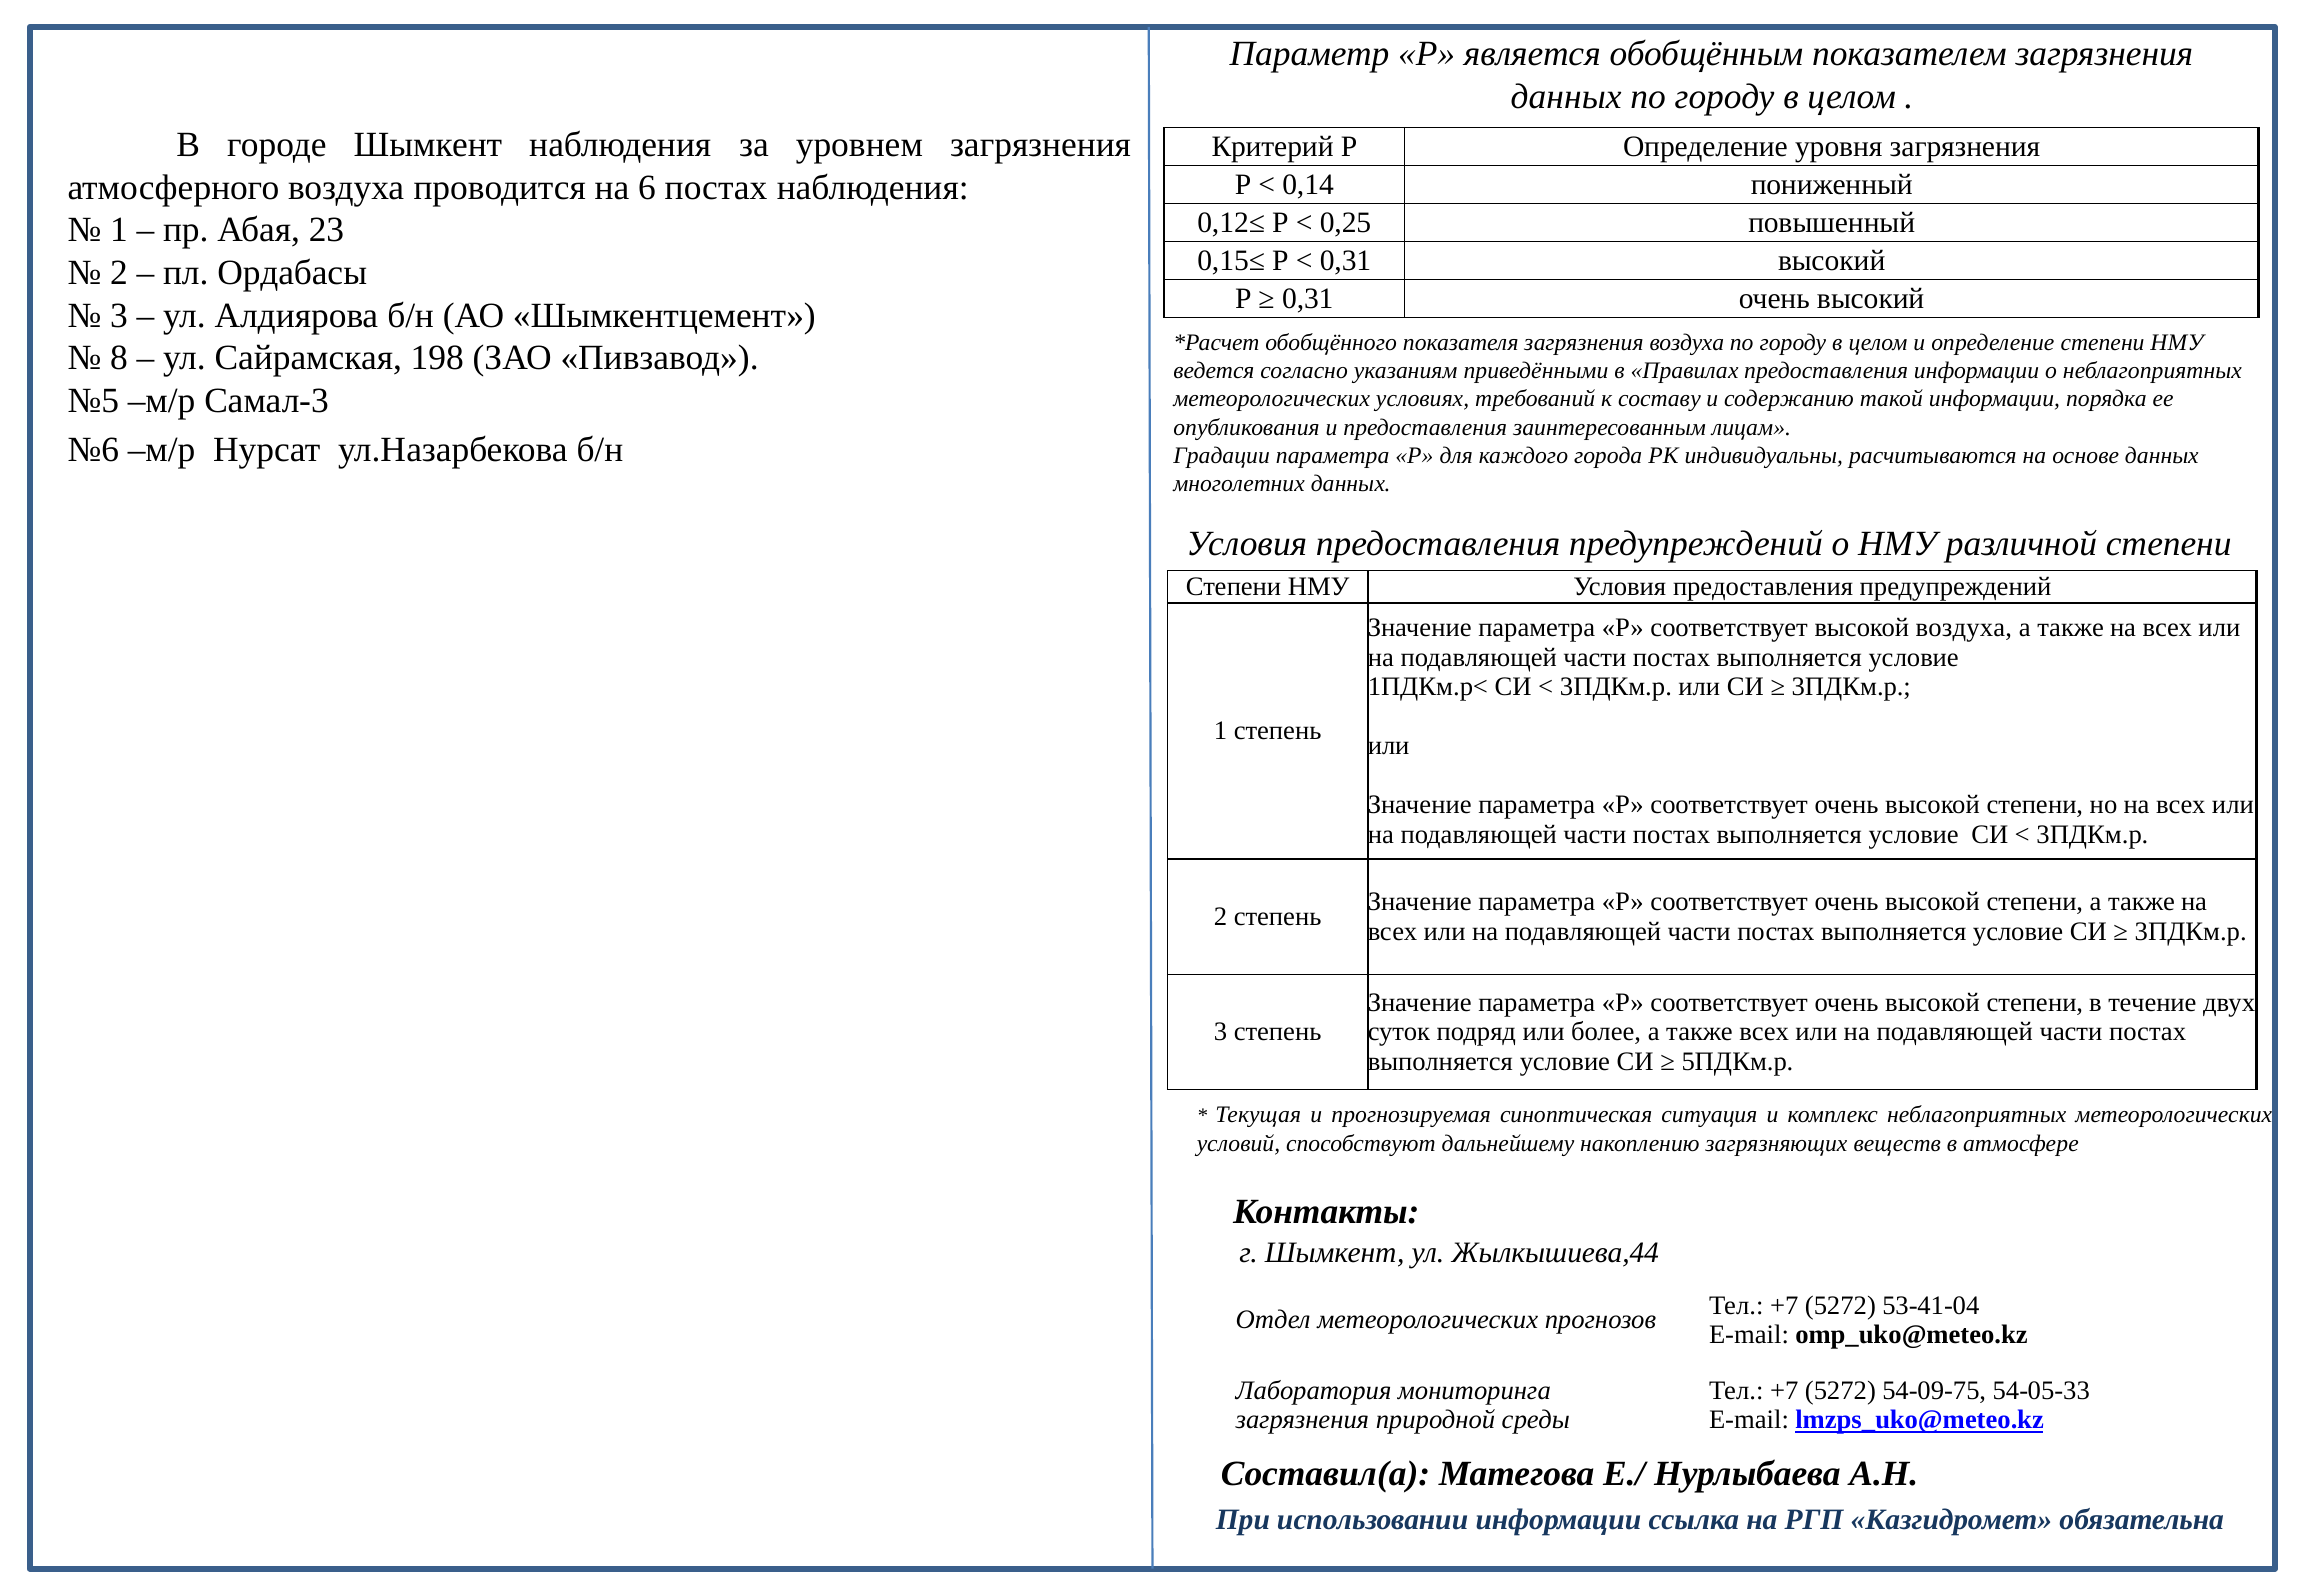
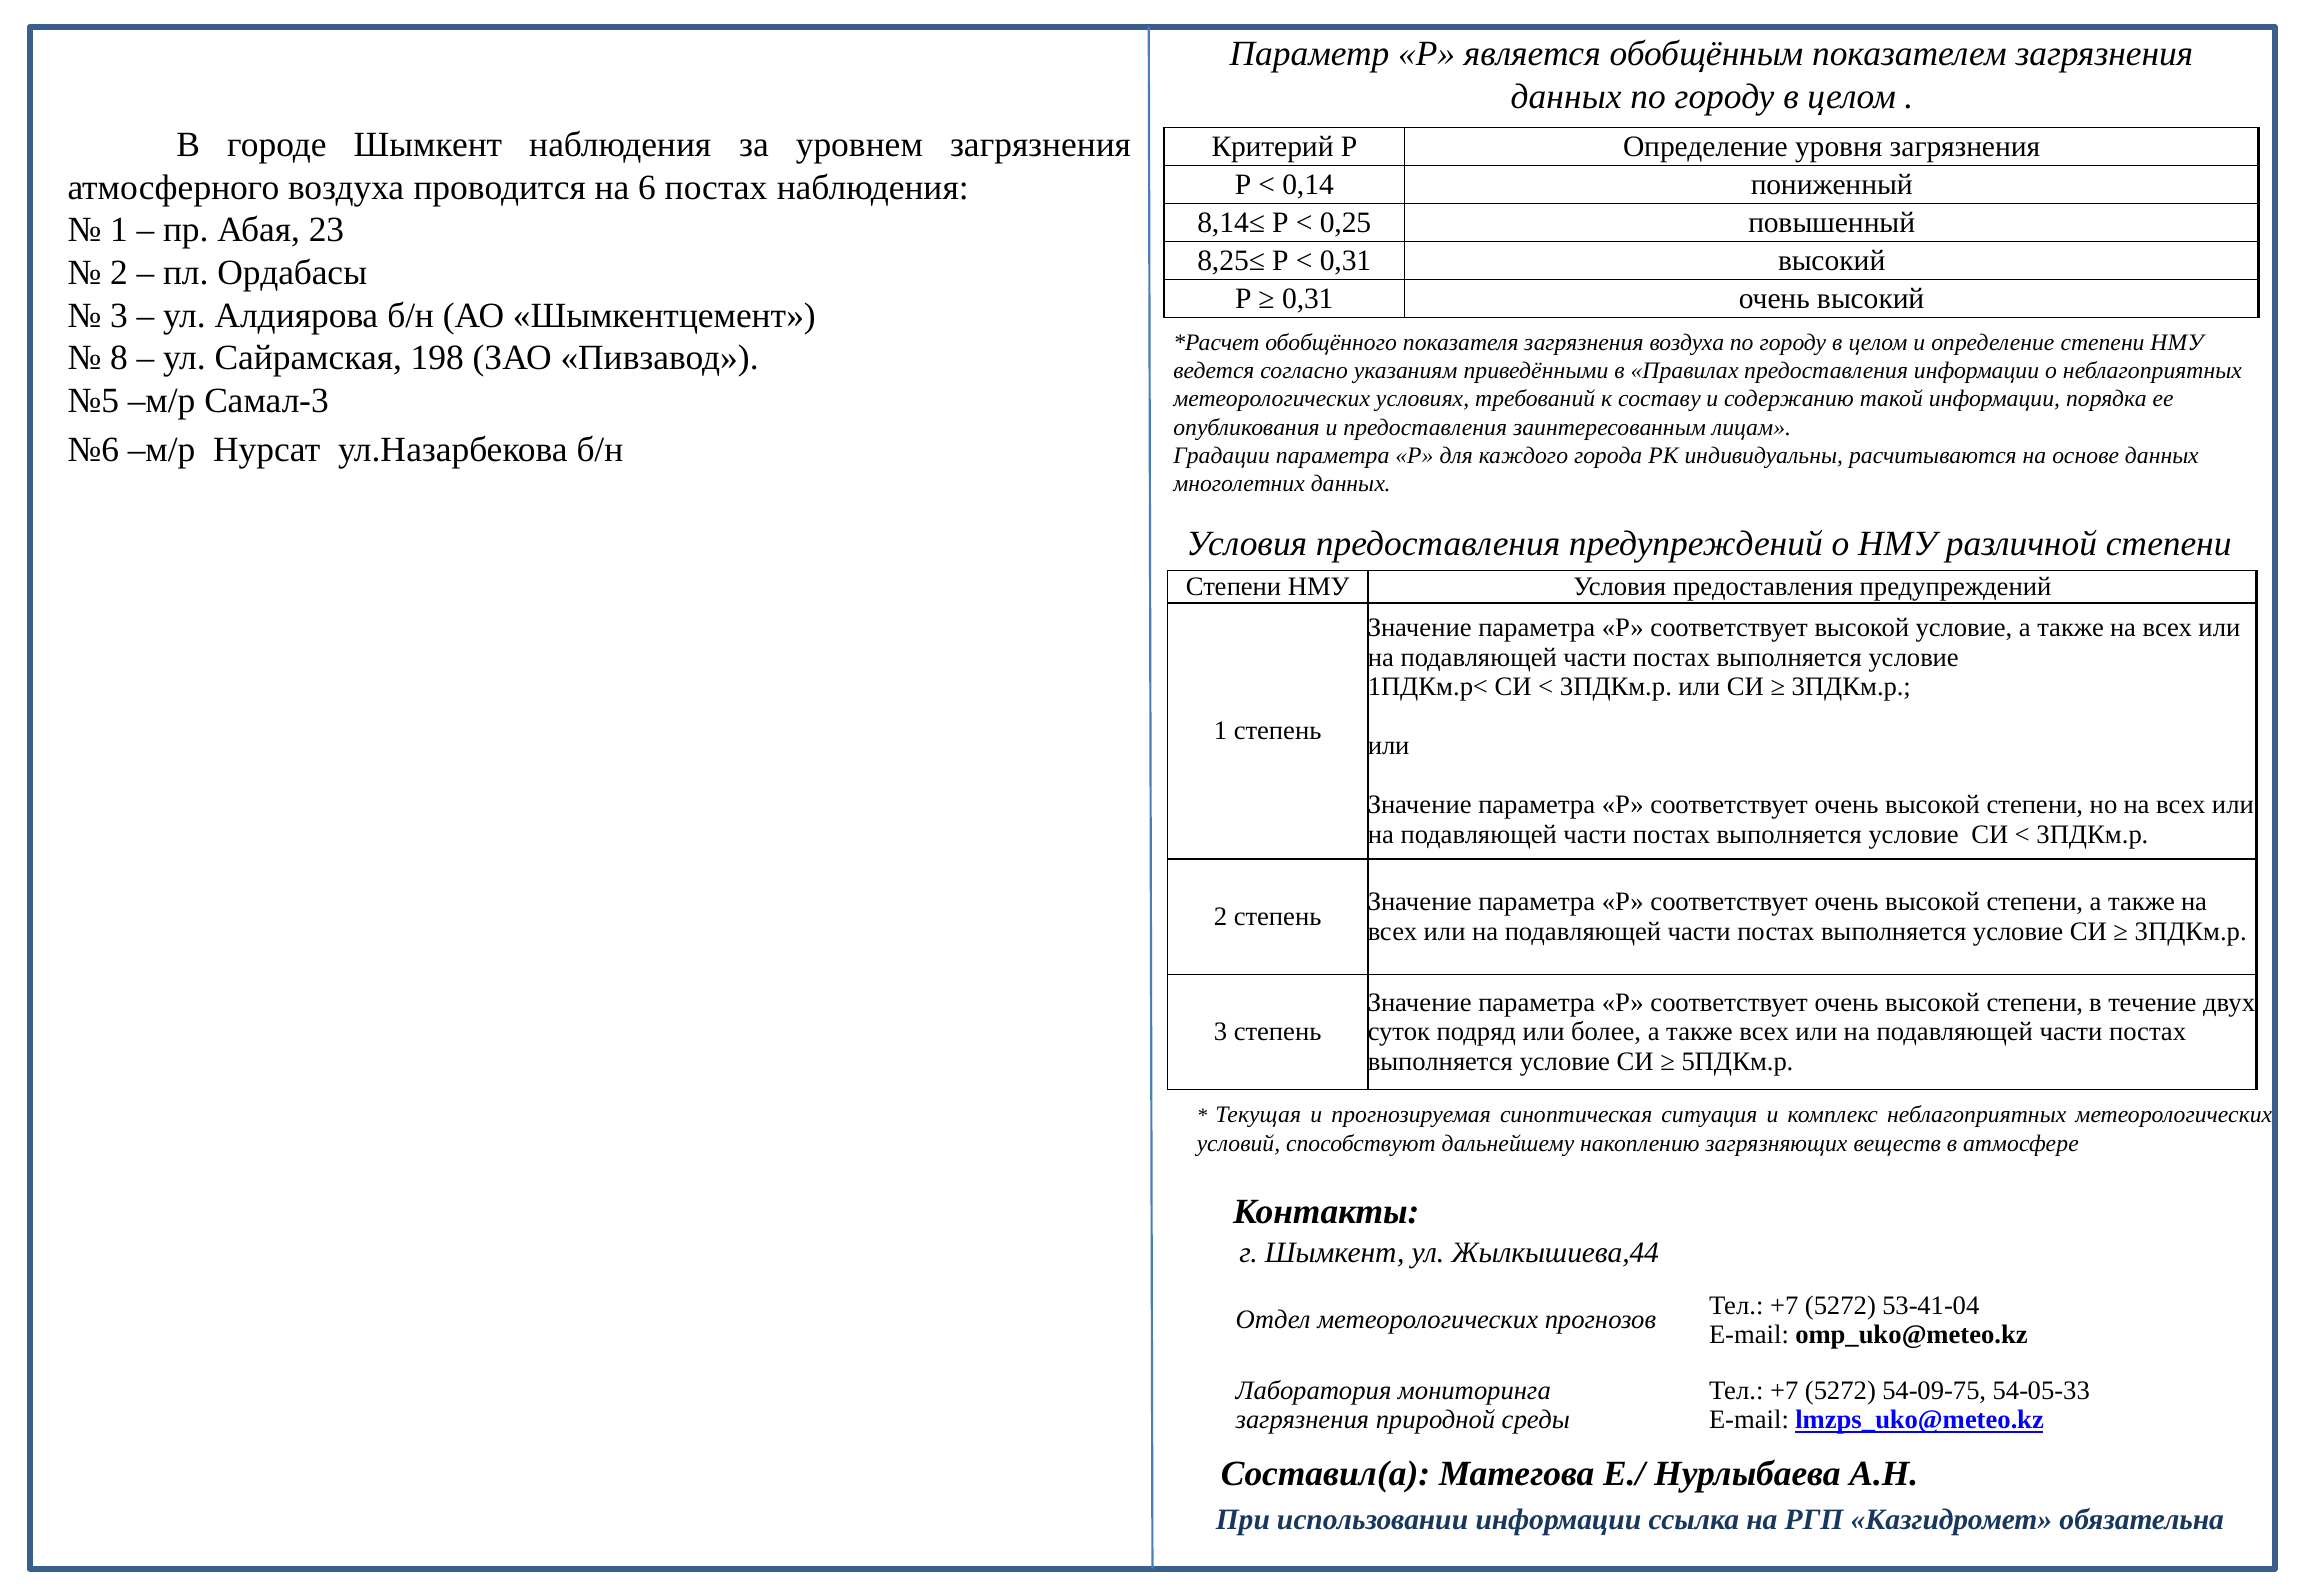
0,12≤: 0,12≤ -> 8,14≤ (1231, 222)
0,15≤: 0,15≤ -> 8,25≤ (1231, 260)
высокой воздуха: воздуха -> условие (1964, 628)
